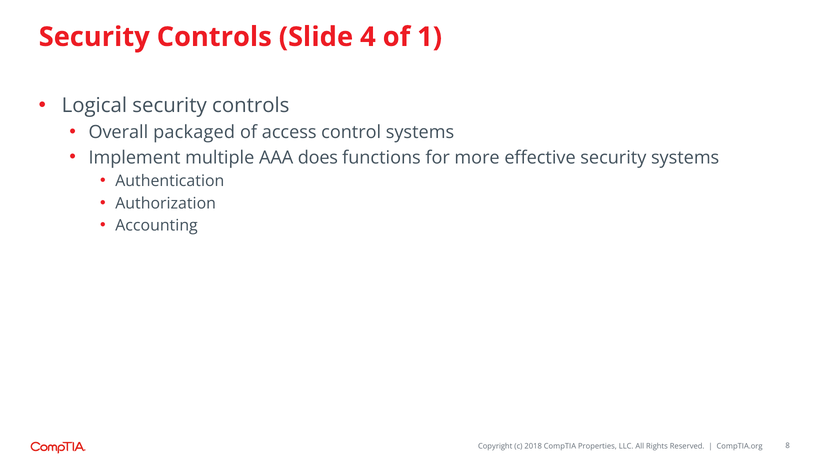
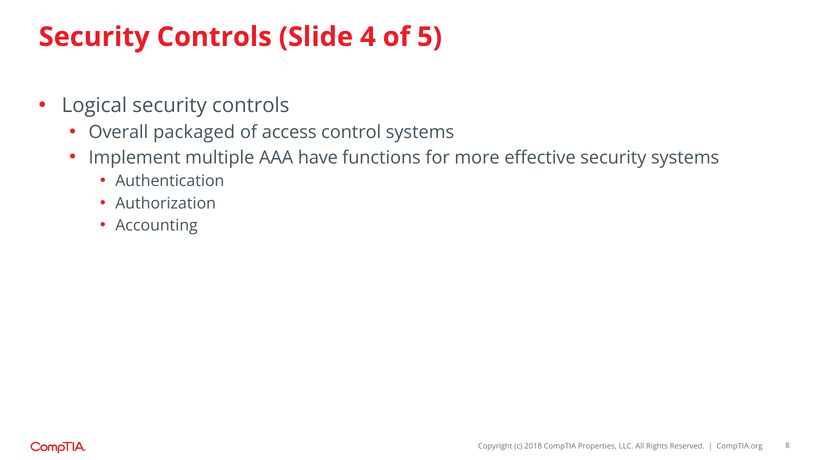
1: 1 -> 5 (430, 37)
does: does -> have (318, 157)
